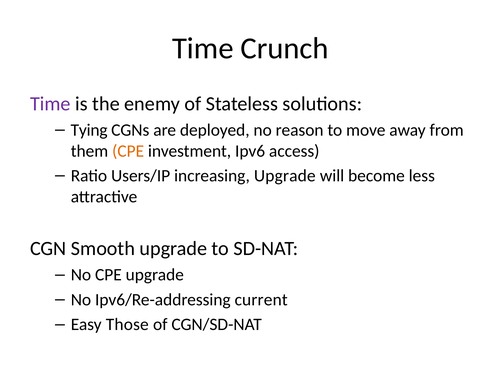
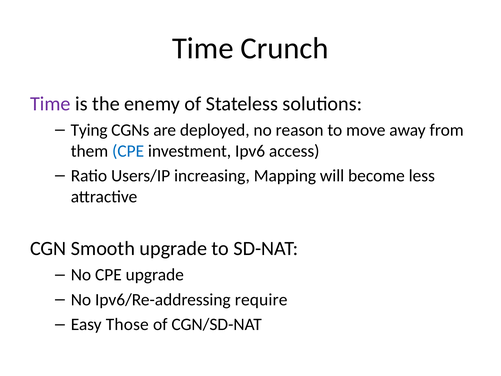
CPE colour: orange -> blue (128, 151)
increasing Upgrade: Upgrade -> Mapping (285, 176)
current: current -> require (261, 299)
